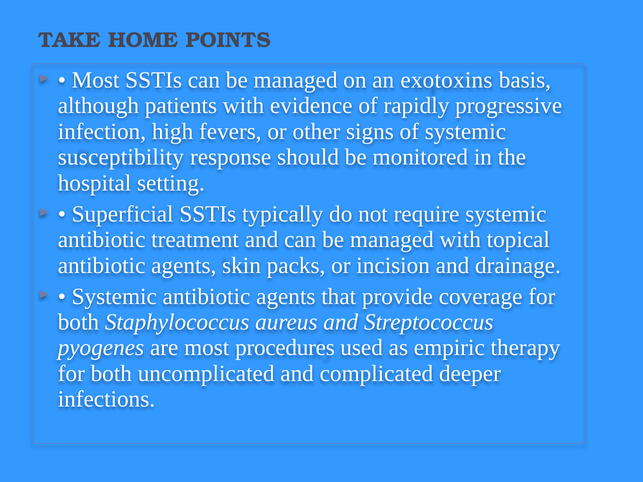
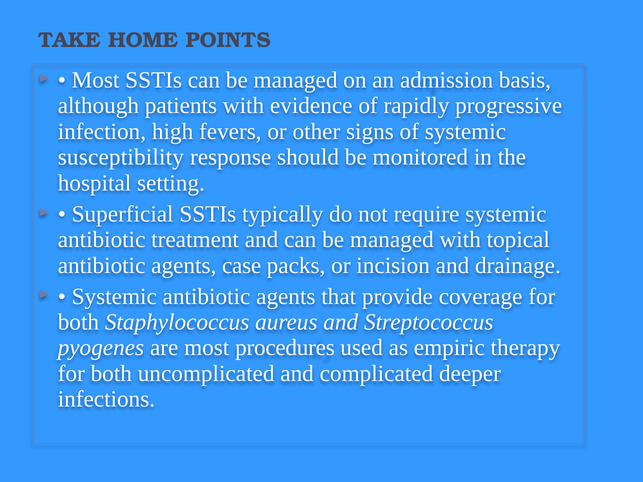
exotoxins: exotoxins -> admission (447, 80)
skin: skin -> case (242, 265)
